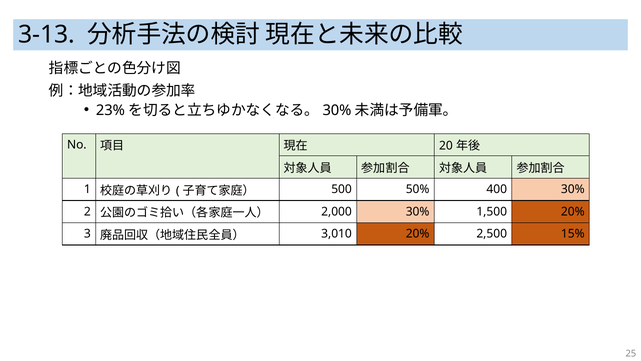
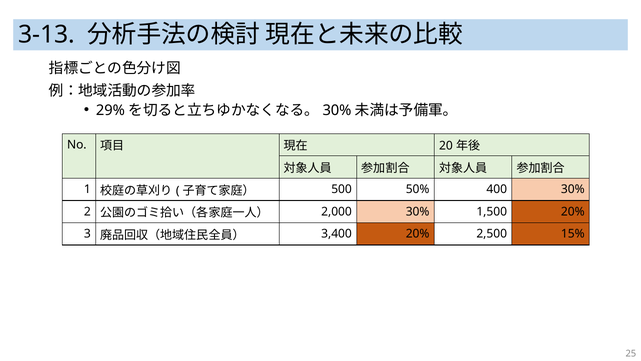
23%: 23% -> 29% (110, 110)
3,010: 3,010 -> 3,400 (337, 234)
